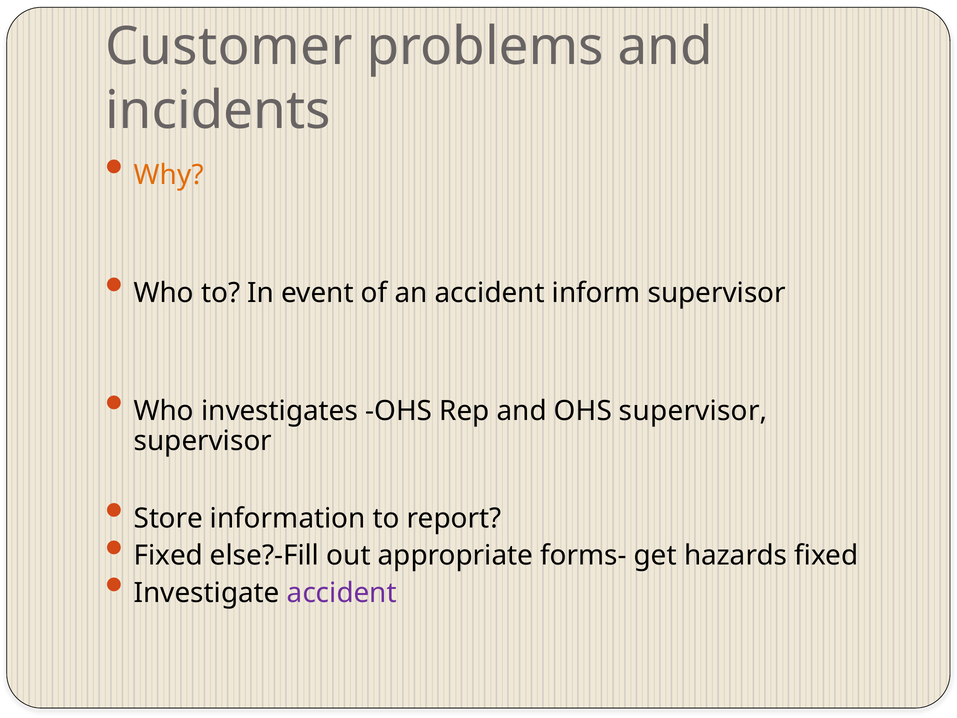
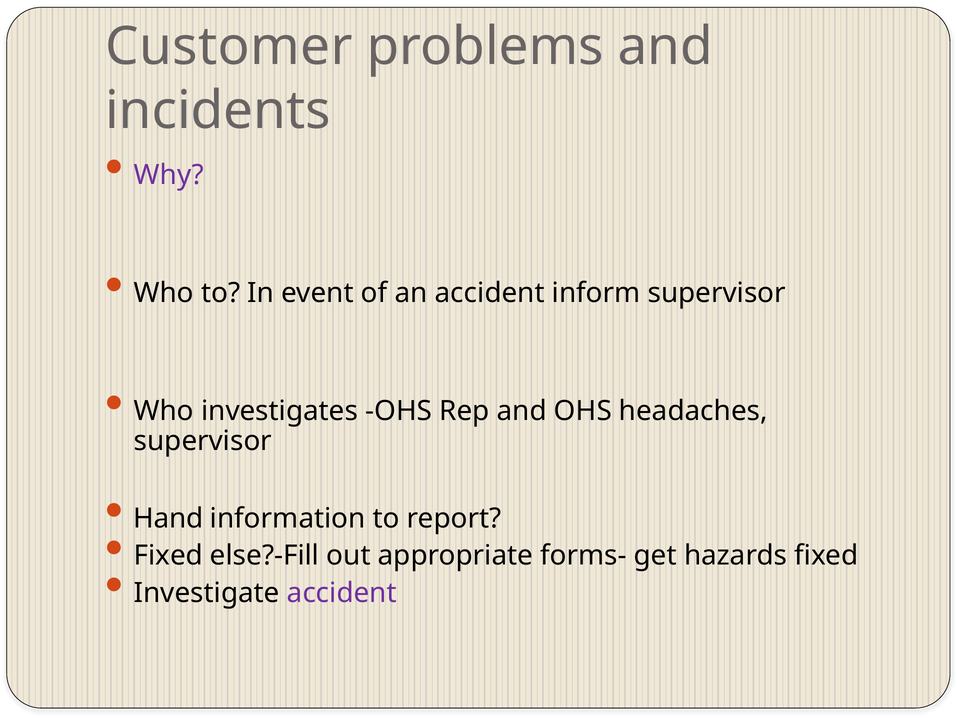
Why colour: orange -> purple (169, 175)
OHS supervisor: supervisor -> headaches (693, 411)
Store: Store -> Hand (168, 518)
